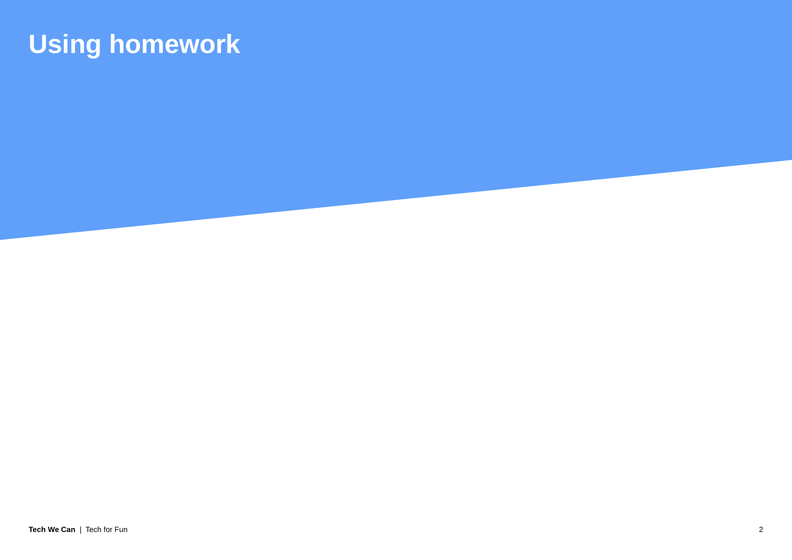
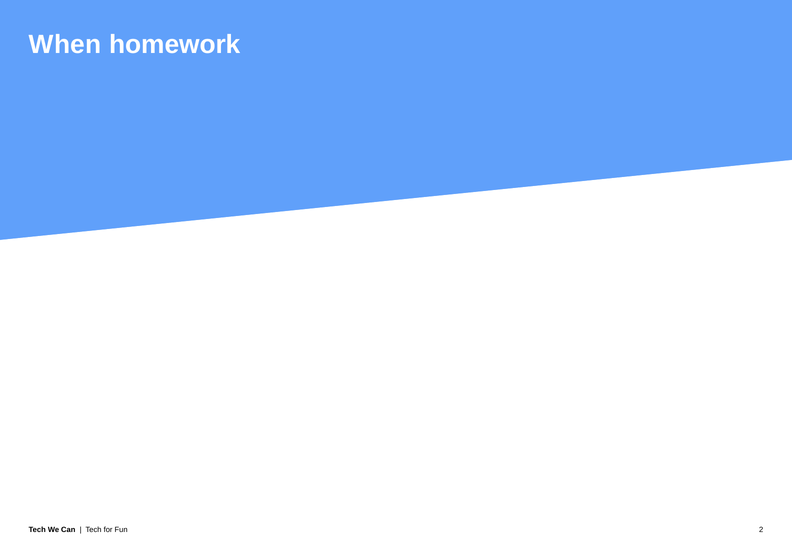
Using: Using -> When (65, 45)
